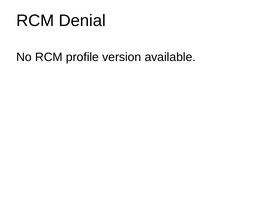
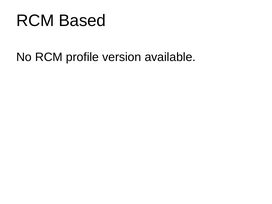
Denial: Denial -> Based (82, 21)
